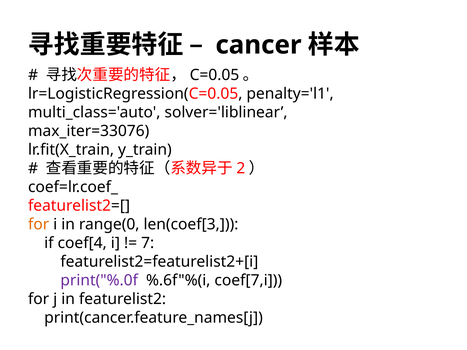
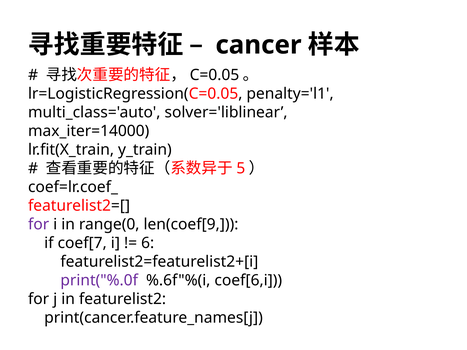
max_iter=33076: max_iter=33076 -> max_iter=14000 (89, 131)
2: 2 -> 5 (241, 168)
for colour: orange -> purple (39, 224)
len(coef[3: len(coef[3 -> len(coef[9 (191, 224)
coef[4: coef[4 -> coef[7 (82, 243)
7: 7 -> 6 (148, 243)
coef[7,i: coef[7,i -> coef[6,i (248, 281)
